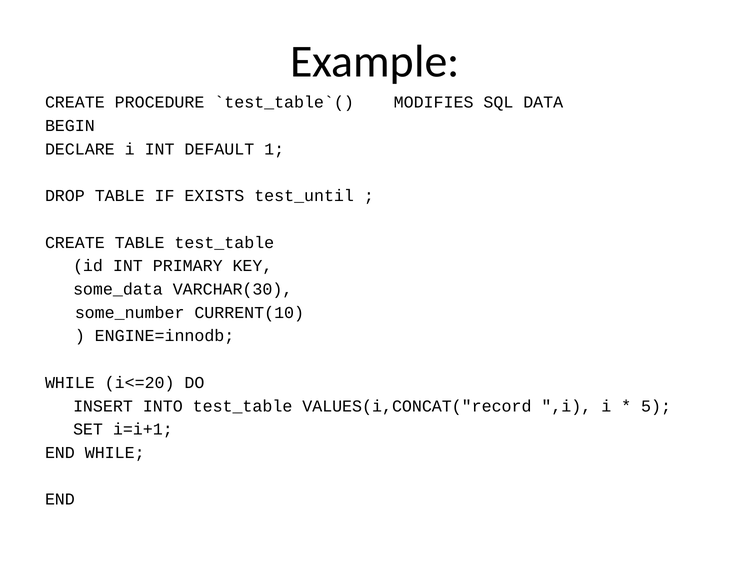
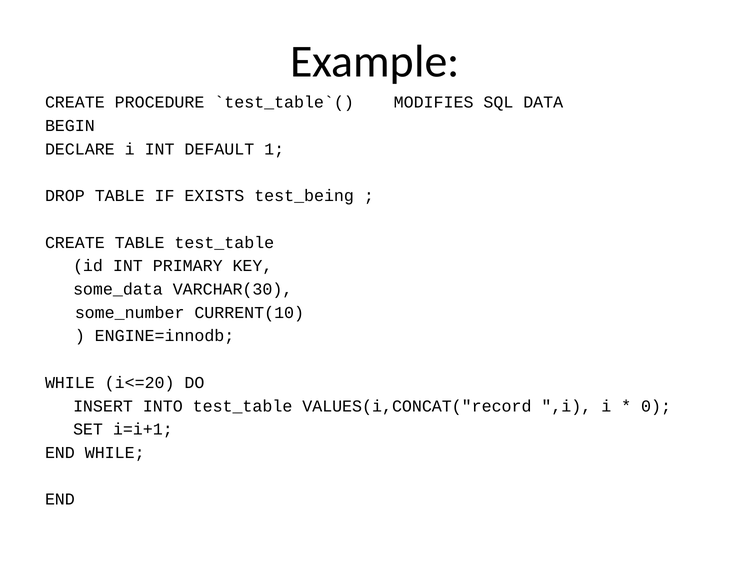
test_until: test_until -> test_being (304, 196)
5: 5 -> 0 (656, 406)
